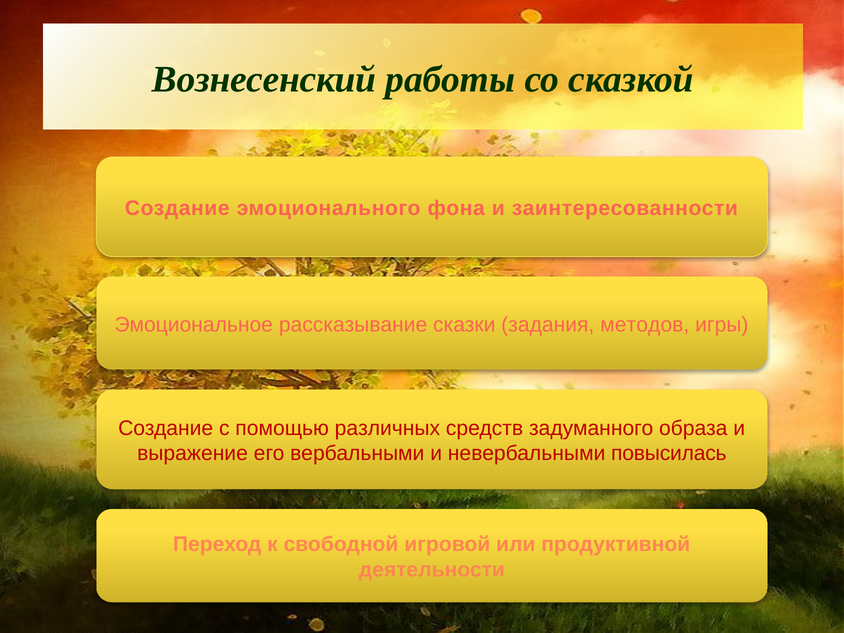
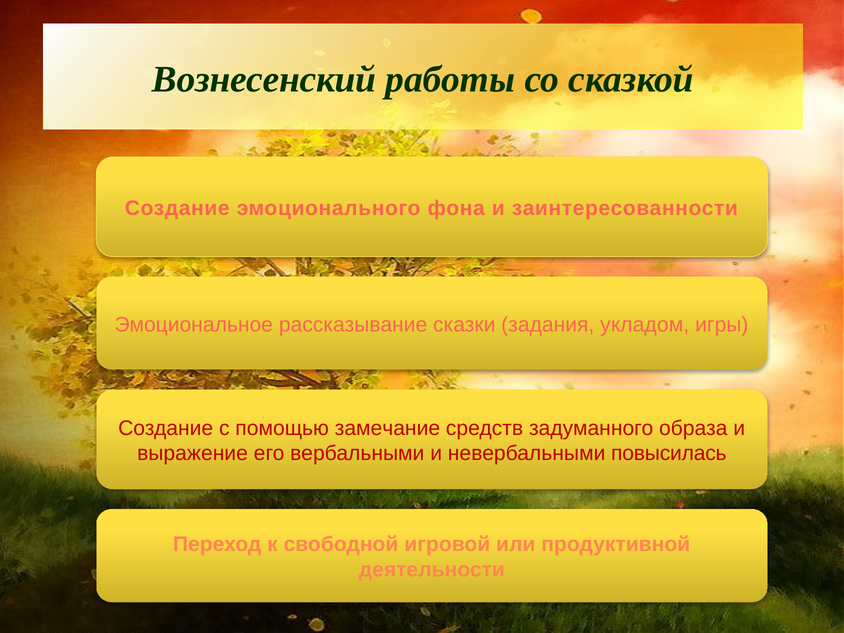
методов: методов -> укладом (645, 325)
различных: различных -> замечание (387, 428)
